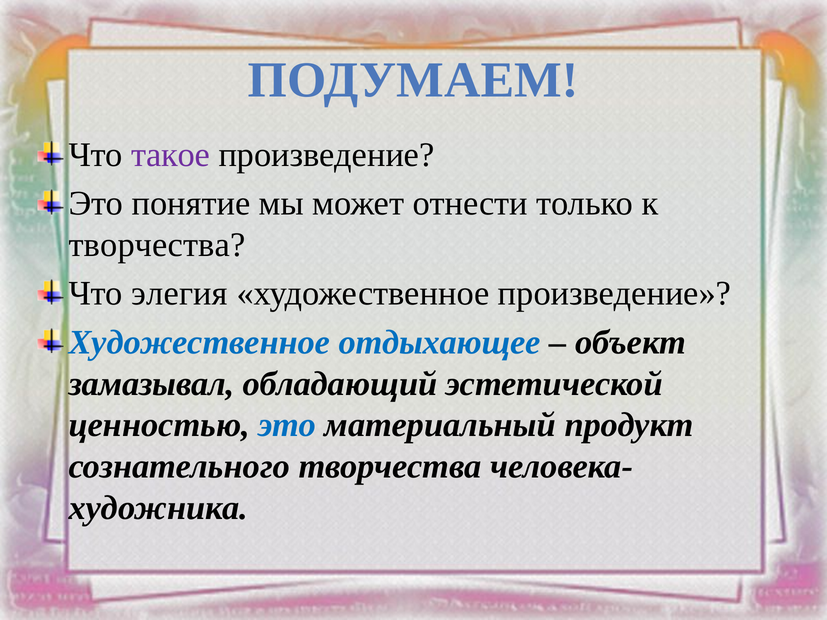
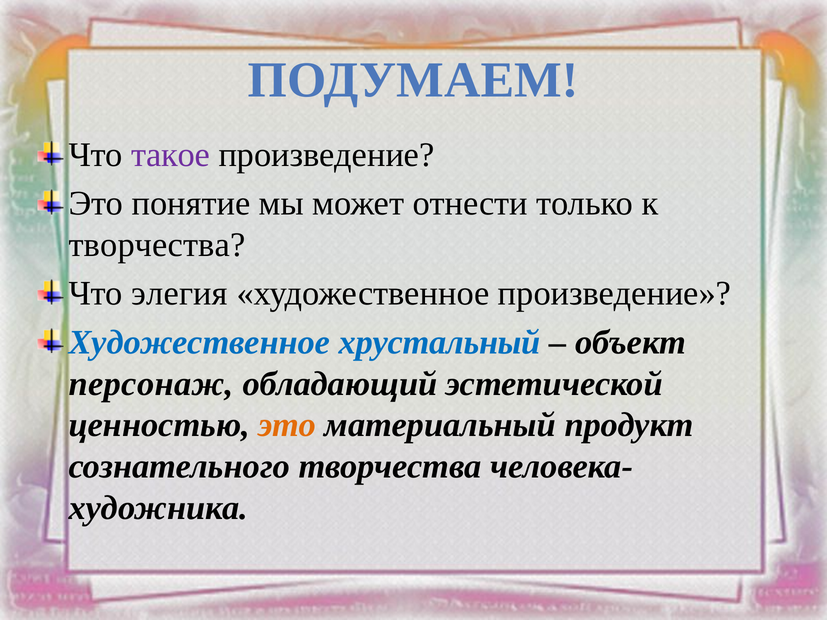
отдыхающее: отдыхающее -> хрустальный (440, 342)
замазывал: замазывал -> персонаж (151, 384)
это colour: blue -> orange (287, 425)
